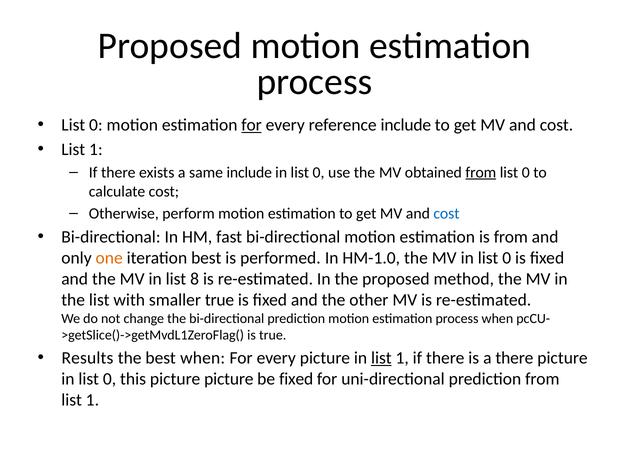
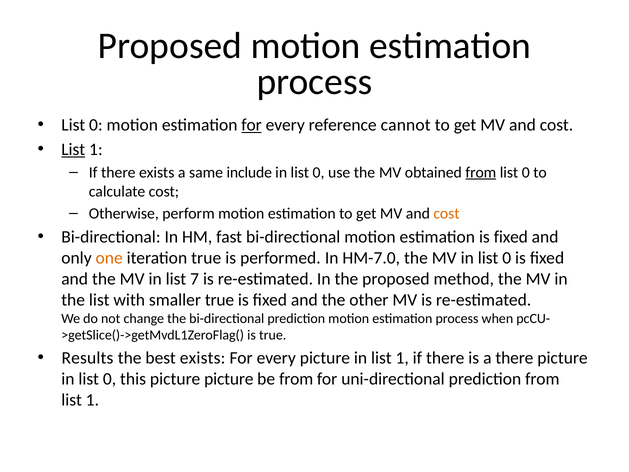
reference include: include -> cannot (406, 125)
List underline: none -> present (73, 149)
cost colour: blue -> orange (446, 213)
estimation is from: from -> fixed (511, 237)
iteration best: best -> true (206, 258)
HM-1.0: HM-1.0 -> HM-7.0 (371, 258)
8: 8 -> 7 (195, 279)
best when: when -> exists (203, 358)
list underline: present -> none (381, 358)
be fixed: fixed -> from (296, 379)
